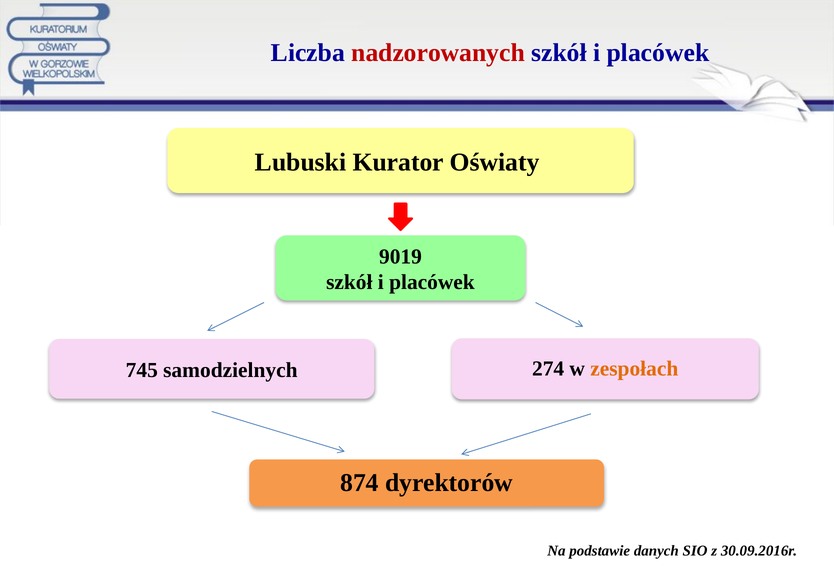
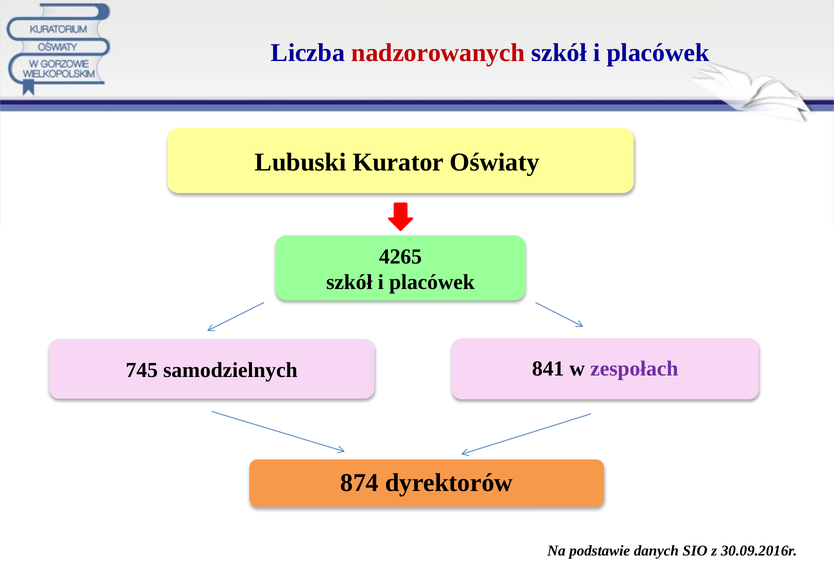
9019: 9019 -> 4265 (400, 257)
274: 274 -> 841 (548, 369)
zespołach colour: orange -> purple (634, 369)
